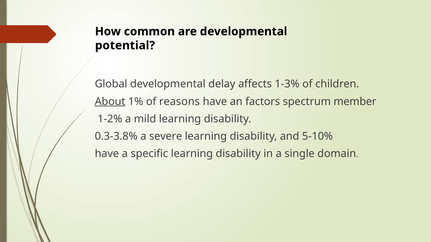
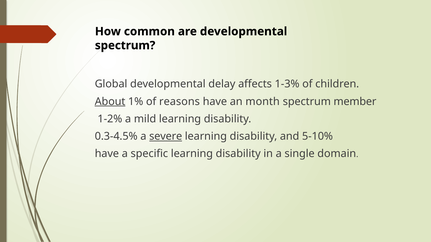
potential: potential -> spectrum (125, 46)
factors: factors -> month (263, 102)
0.3-3.8%: 0.3-3.8% -> 0.3-4.5% (116, 137)
severe underline: none -> present (166, 137)
